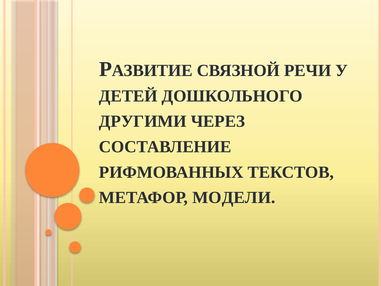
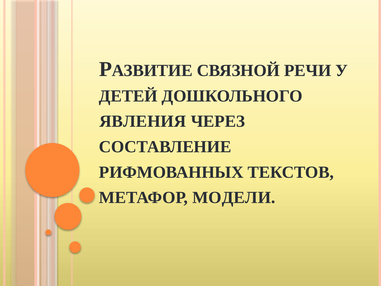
ДРУГИМИ: ДРУГИМИ -> ЯВЛЕНИЯ (143, 121)
